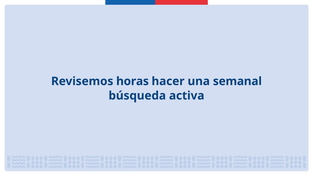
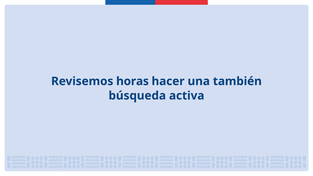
semanal: semanal -> también (237, 81)
